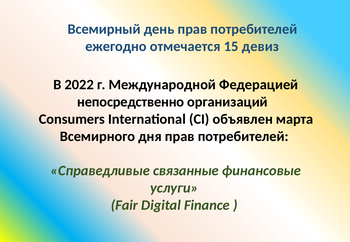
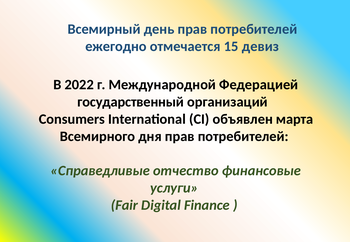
непосредственно: непосредственно -> государственный (131, 102)
связанные: связанные -> отчество (186, 171)
